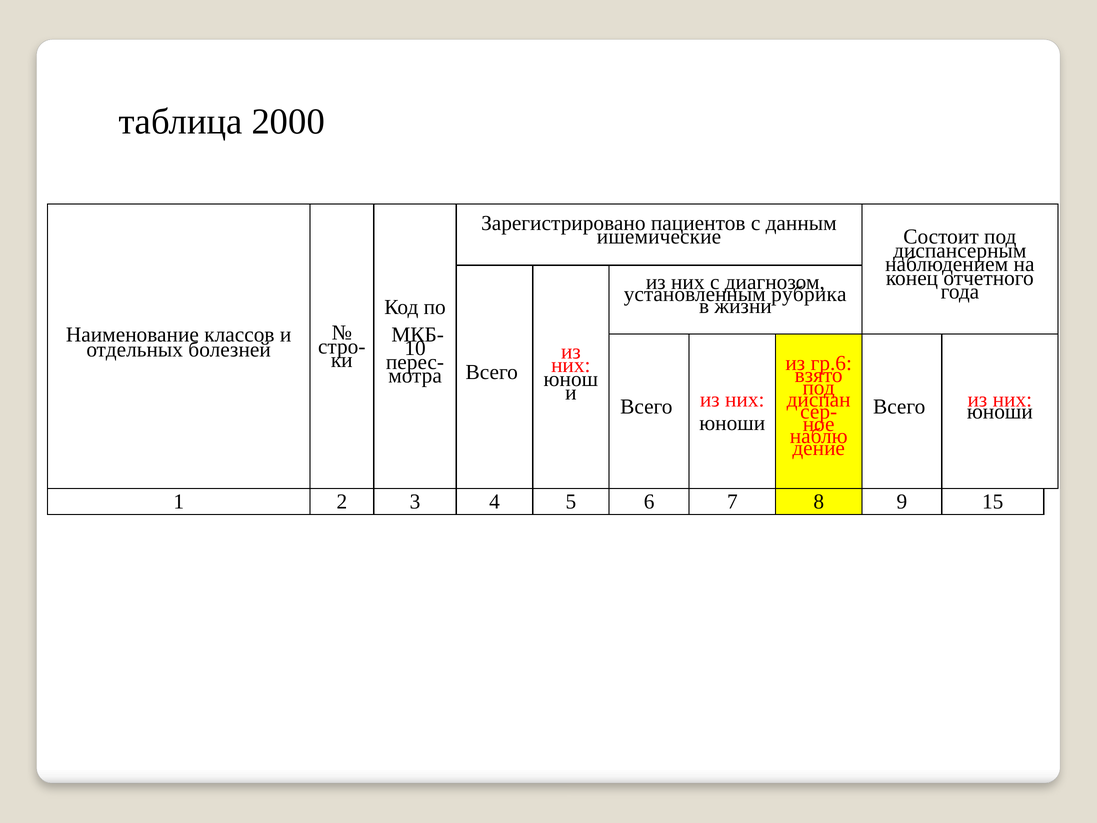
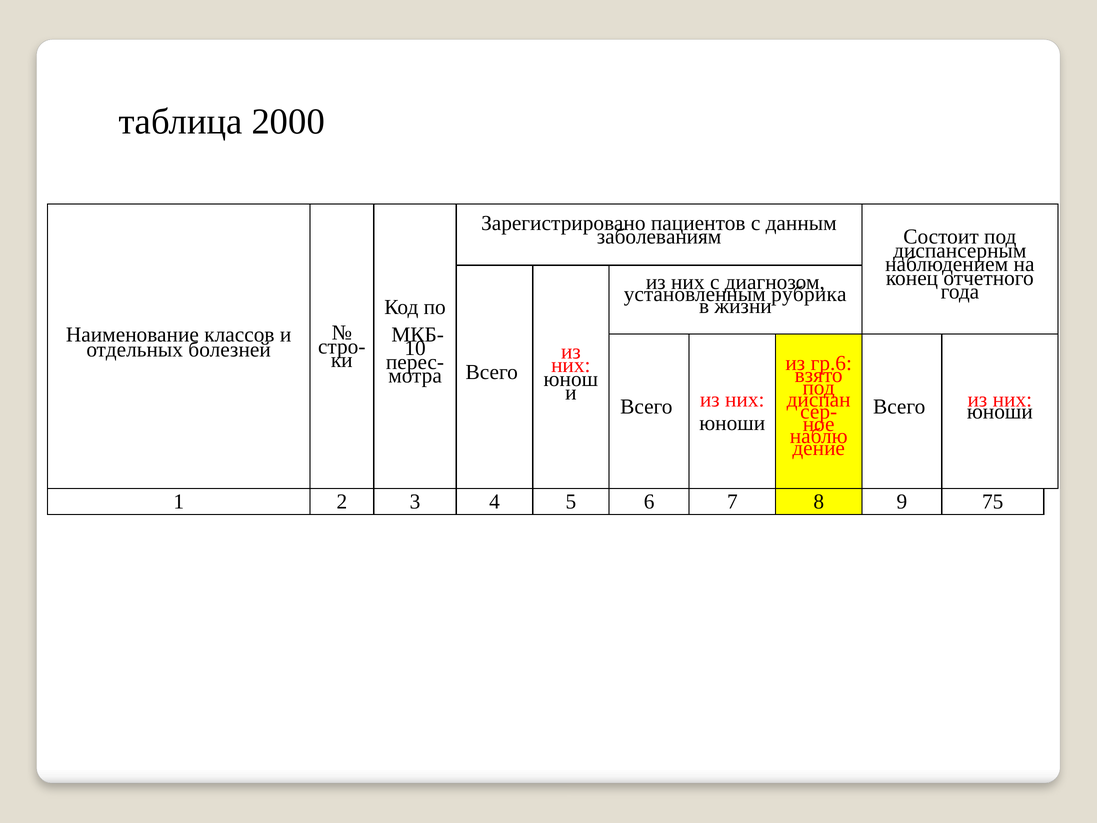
ишемические: ишемические -> заболеваниям (659, 237)
15: 15 -> 75 (993, 502)
